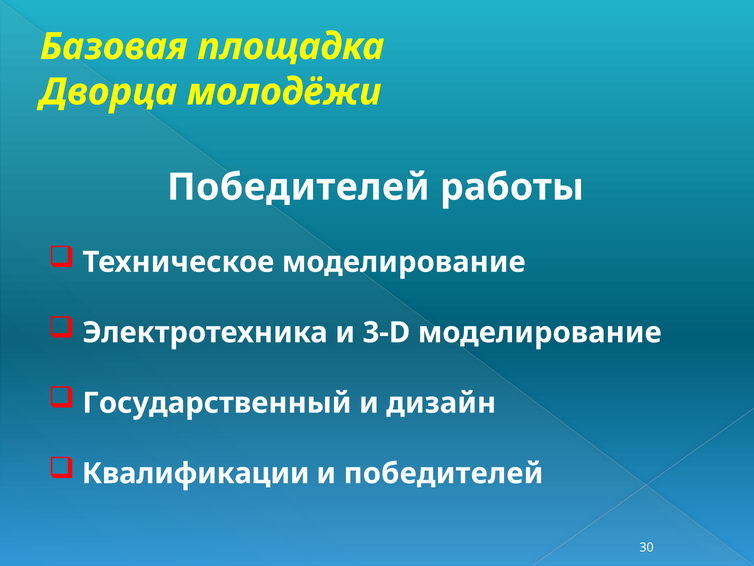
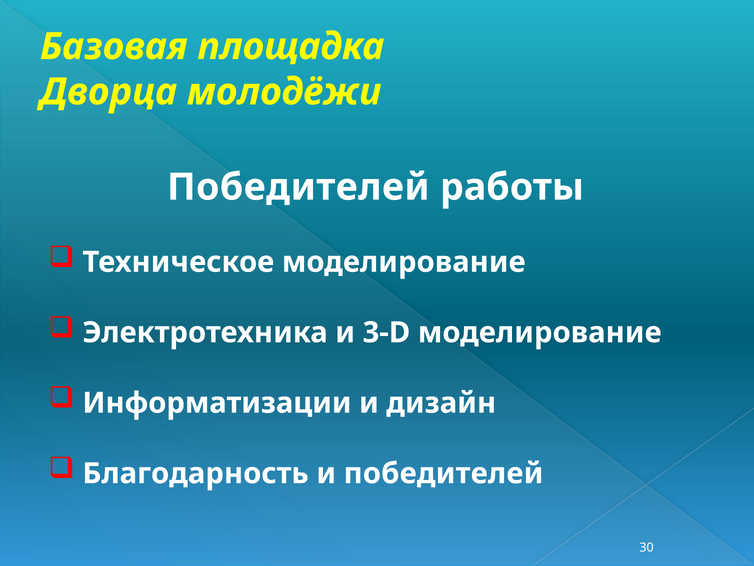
Государственный: Государственный -> Информатизации (217, 403)
Квалификации: Квалификации -> Благодарность (196, 473)
